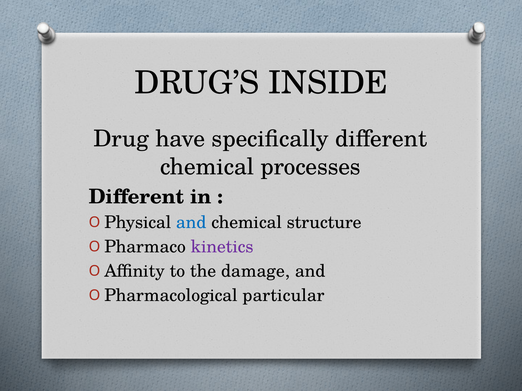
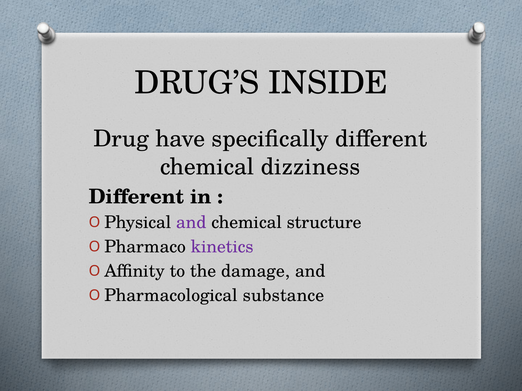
processes: processes -> dizziness (310, 167)
and colour: blue -> purple (191, 223)
particular: particular -> substance (284, 296)
